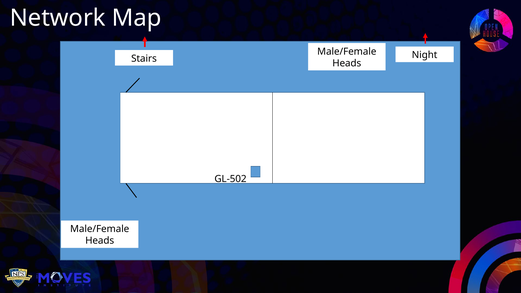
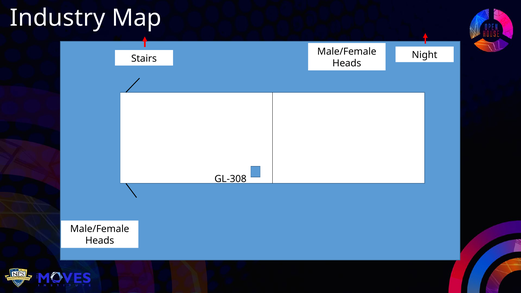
Network: Network -> Industry (58, 18)
GL-502: GL-502 -> GL-308 (231, 179)
